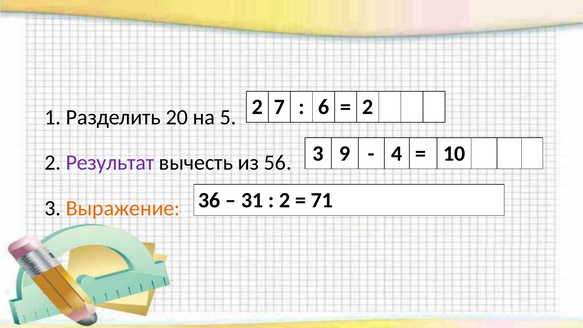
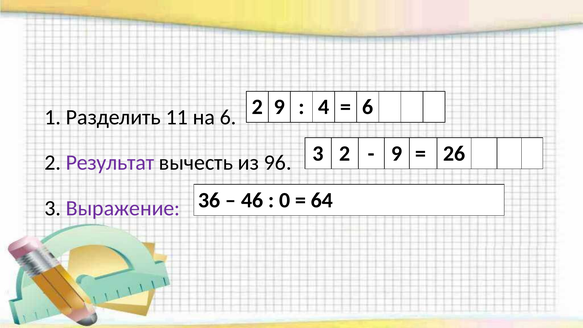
2 7: 7 -> 9 (279, 107)
6: 6 -> 4 (324, 107)
2: 2 -> 6 (368, 107)
20: 20 -> 11 (177, 117)
на 5: 5 -> 6 (228, 117)
3 9: 9 -> 2 (345, 153)
4: 4 -> 9 (397, 153)
10: 10 -> 26 (454, 153)
56: 56 -> 96 (278, 163)
31: 31 -> 46 (252, 200)
2: 2 -> 0 (285, 200)
71: 71 -> 64 (322, 200)
Выражение colour: orange -> purple (123, 208)
